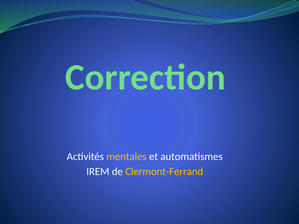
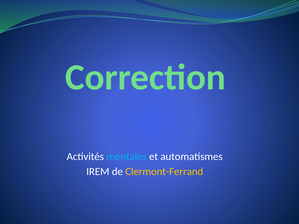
mentales colour: yellow -> light blue (127, 157)
